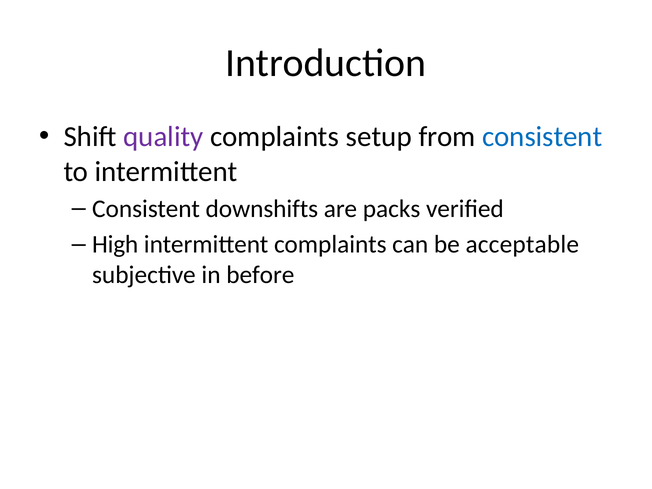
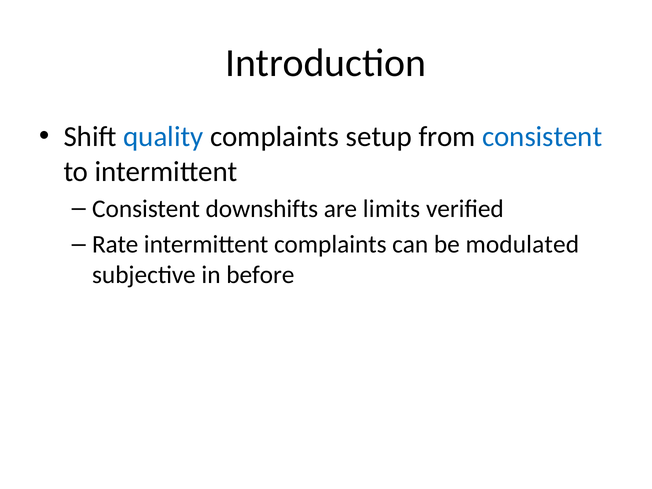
quality colour: purple -> blue (163, 137)
packs: packs -> limits (391, 209)
High: High -> Rate (115, 245)
acceptable: acceptable -> modulated (522, 245)
